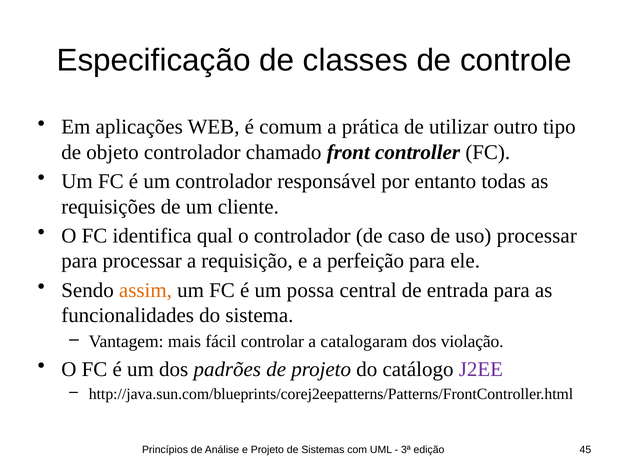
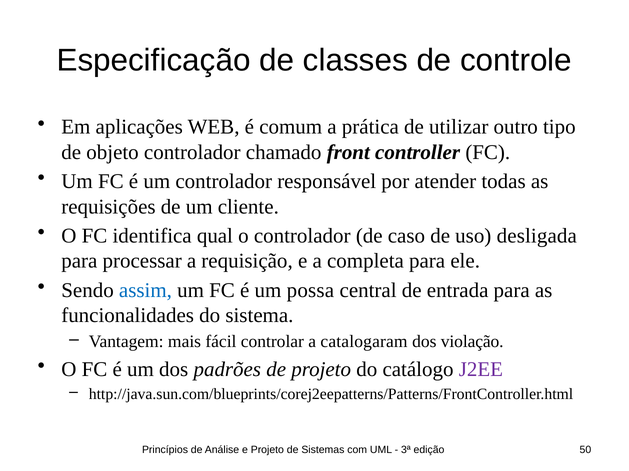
entanto: entanto -> atender (445, 182)
uso processar: processar -> desligada (537, 236)
perfeição: perfeição -> completa (365, 261)
assim colour: orange -> blue (145, 291)
45: 45 -> 50 (585, 450)
